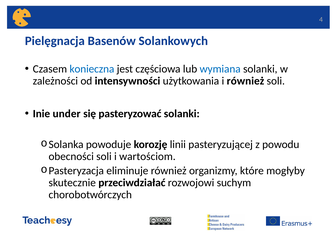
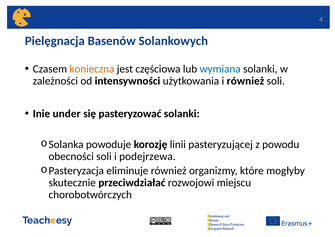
konieczna colour: blue -> orange (92, 69)
wartościom: wartościom -> podejrzewa (147, 156)
suchym: suchym -> miejscu (234, 182)
